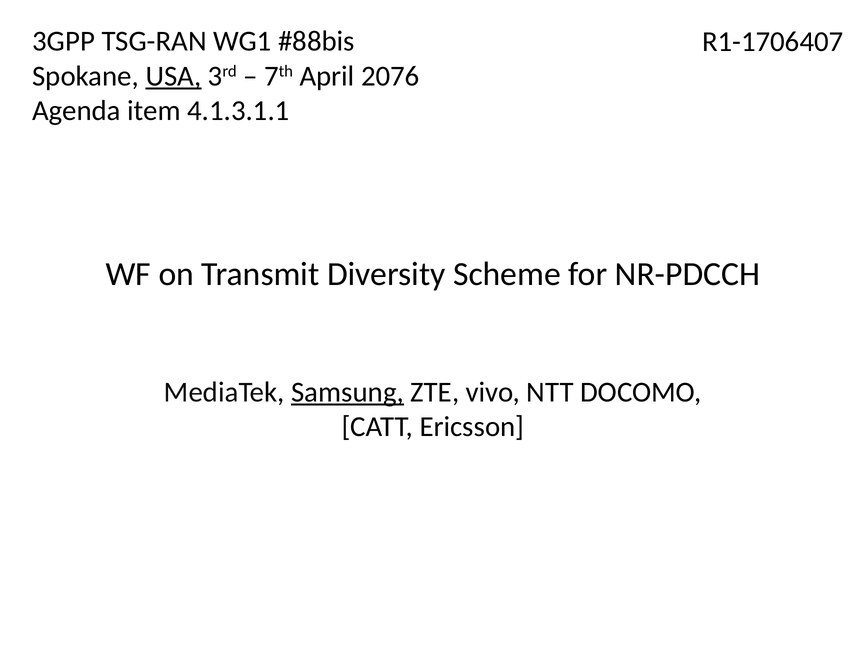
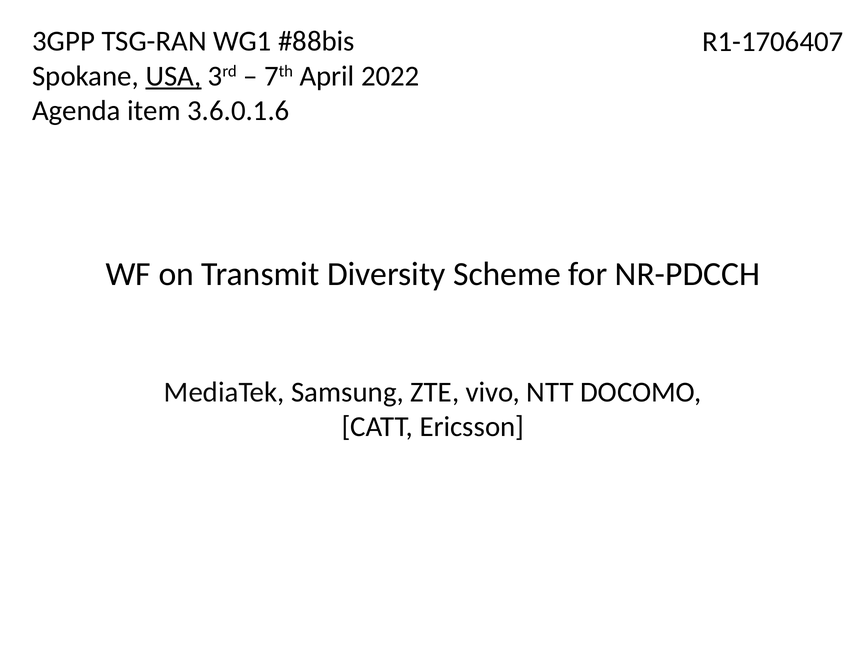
2076: 2076 -> 2022 (390, 76)
4.1.3.1.1: 4.1.3.1.1 -> 3.6.0.1.6 (238, 111)
Samsung underline: present -> none (348, 392)
